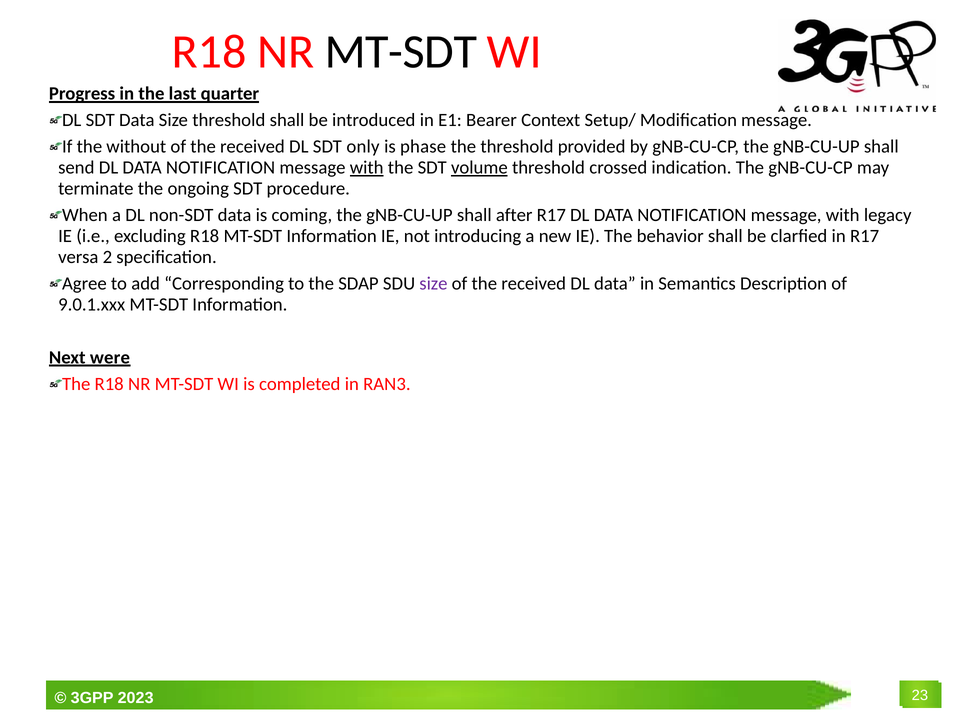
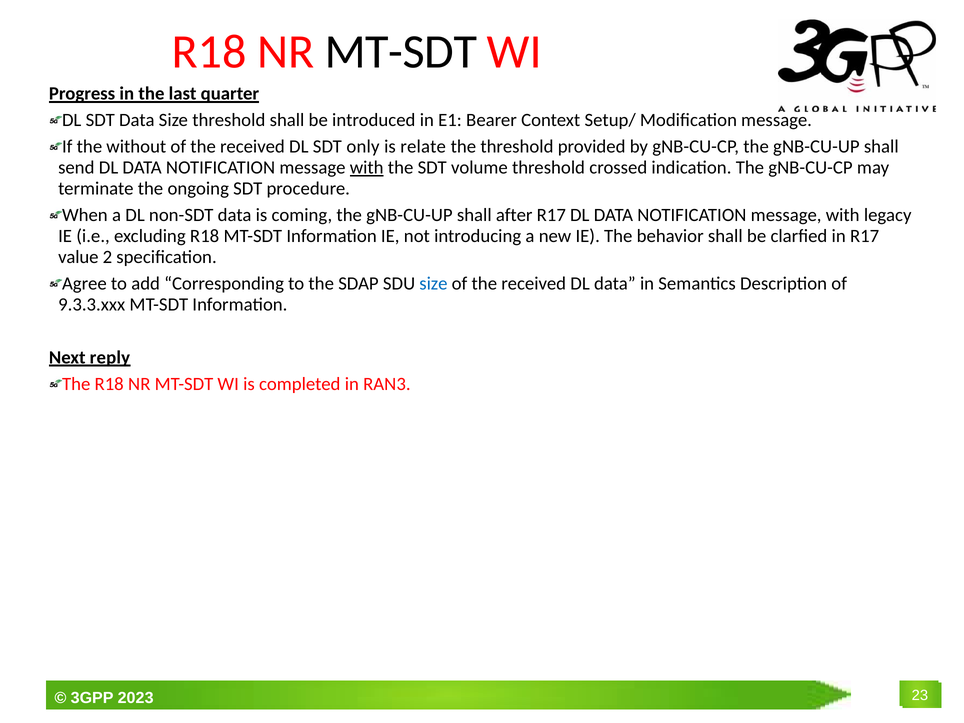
phase: phase -> relate (423, 147)
volume underline: present -> none (479, 168)
versa: versa -> value (78, 257)
size colour: purple -> blue (433, 283)
9.0.1.xxx: 9.0.1.xxx -> 9.3.3.xxx (92, 304)
were: were -> reply (110, 357)
